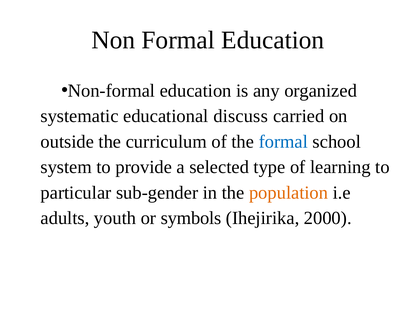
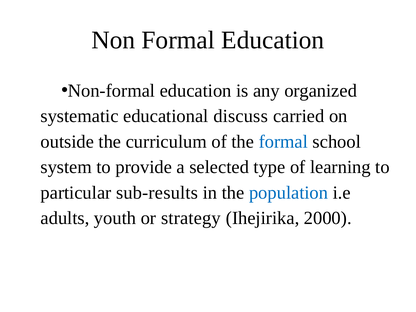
sub-gender: sub-gender -> sub-results (157, 193)
population colour: orange -> blue (289, 193)
symbols: symbols -> strategy (191, 218)
